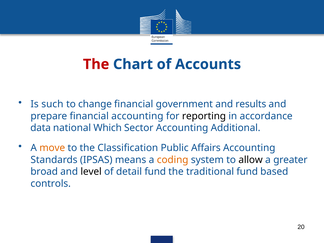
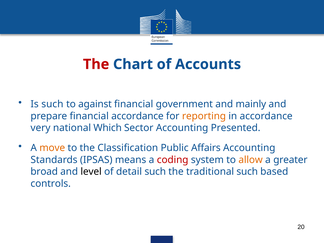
change: change -> against (95, 104)
results: results -> mainly (251, 104)
financial accounting: accounting -> accordance (137, 116)
reporting colour: black -> orange (204, 116)
data: data -> very (41, 128)
Additional: Additional -> Presented (236, 128)
coding colour: orange -> red (173, 160)
allow colour: black -> orange (251, 160)
detail fund: fund -> such (155, 172)
traditional fund: fund -> such (247, 172)
